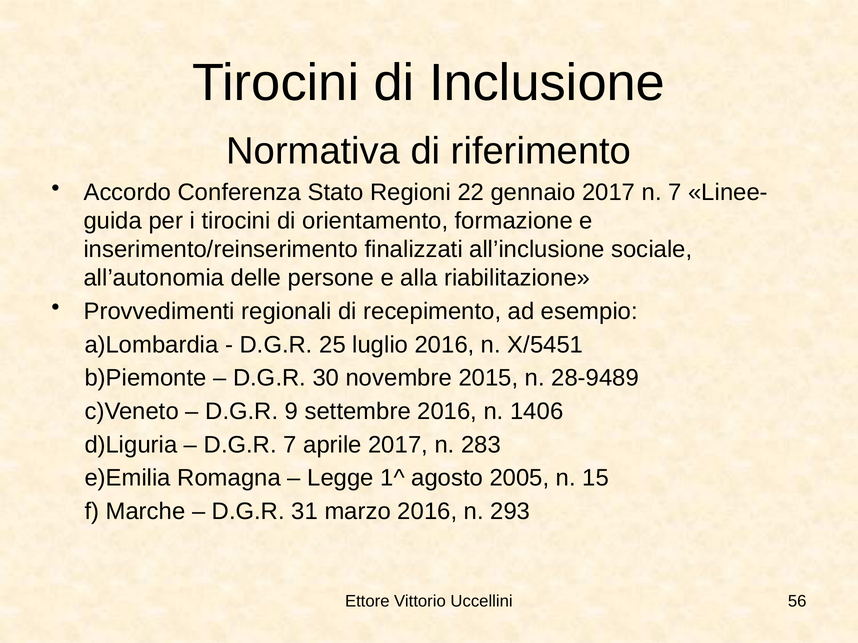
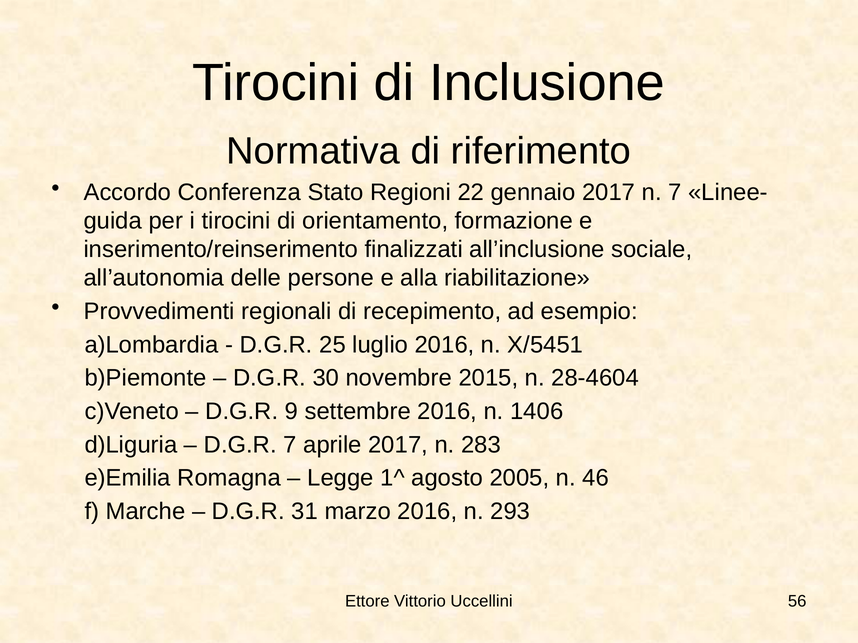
28-9489: 28-9489 -> 28-4604 (595, 378)
15: 15 -> 46 (596, 478)
